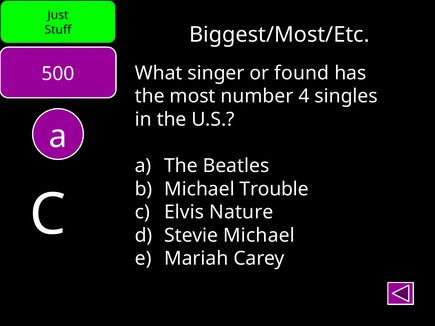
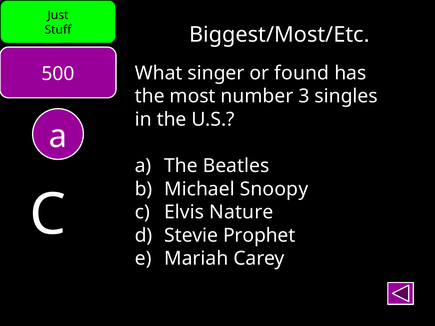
4: 4 -> 3 (304, 96)
Trouble: Trouble -> Snoopy (274, 189)
Stevie Michael: Michael -> Prophet (259, 236)
